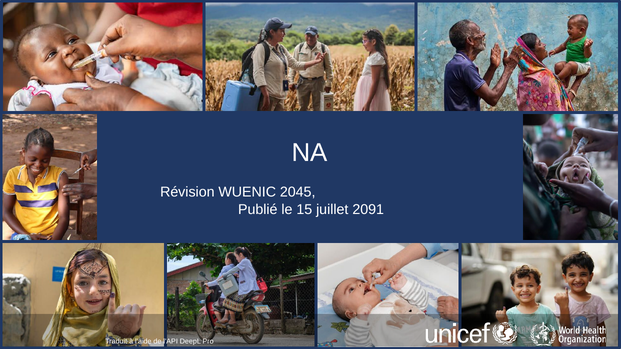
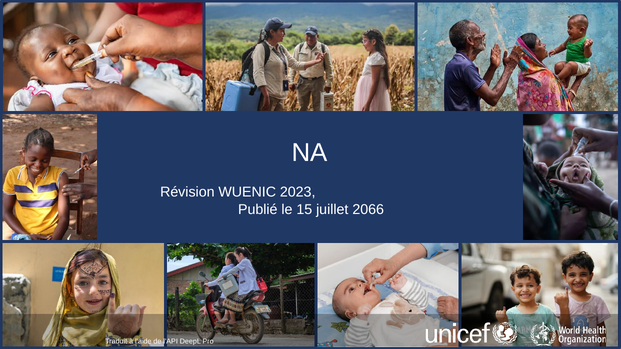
2045: 2045 -> 2023 (298, 192)
2091: 2091 -> 2066 (368, 210)
